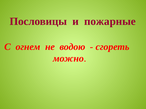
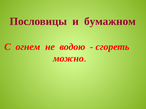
пожарные: пожарные -> бумажном (110, 21)
